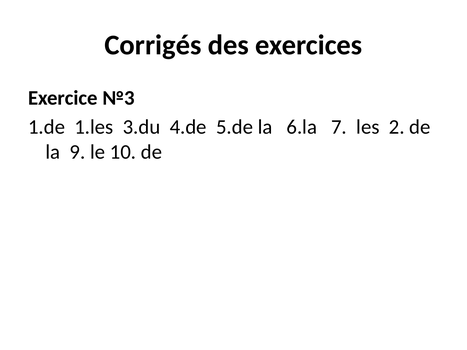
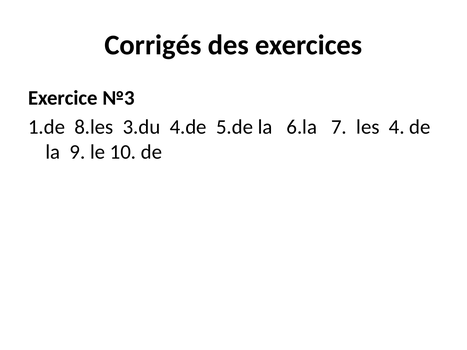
1.les: 1.les -> 8.les (94, 127)
2: 2 -> 4 (397, 127)
